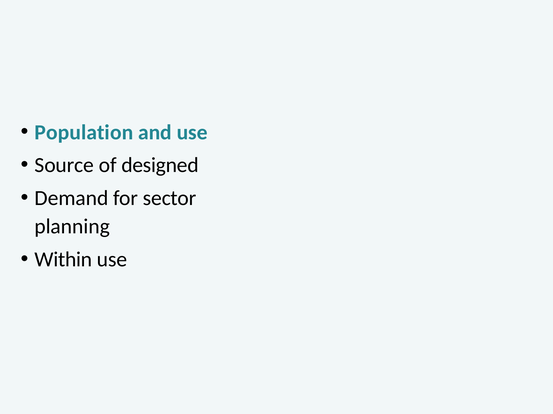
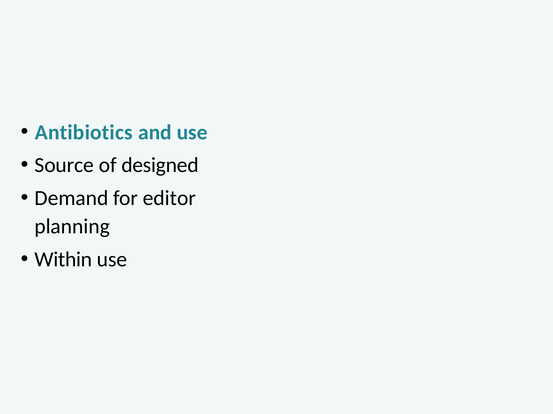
Population: Population -> Antibiotics (84, 133)
sector: sector -> editor (169, 199)
